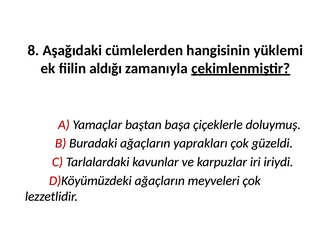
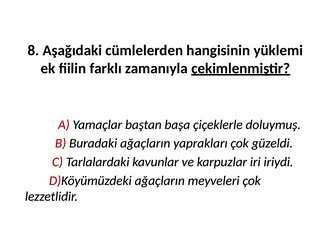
aldığı: aldığı -> farklı (106, 69)
